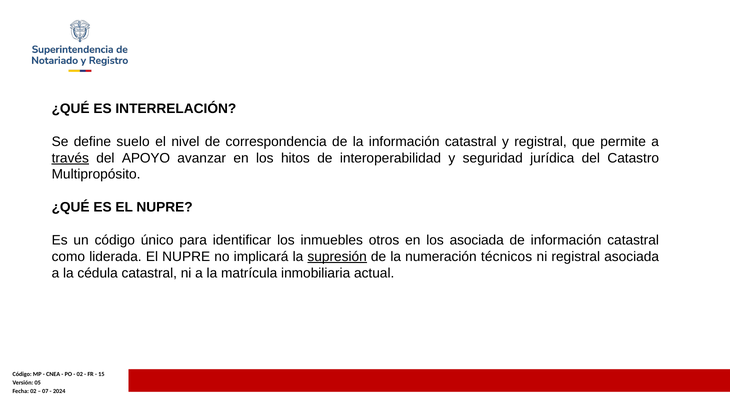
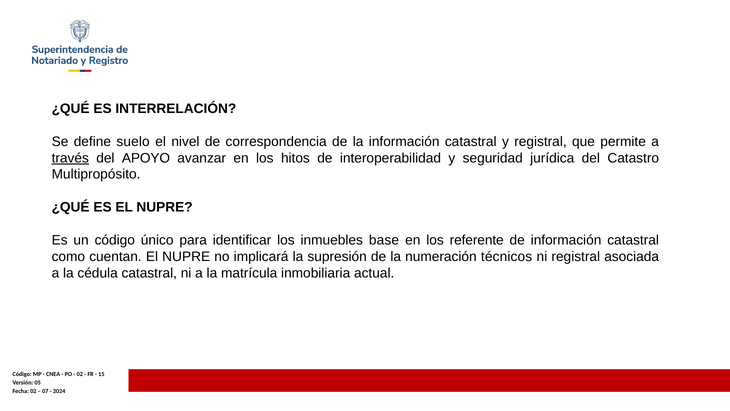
otros: otros -> base (384, 240)
los asociada: asociada -> referente (477, 240)
liderada: liderada -> cuentan (115, 256)
supresión underline: present -> none (337, 256)
